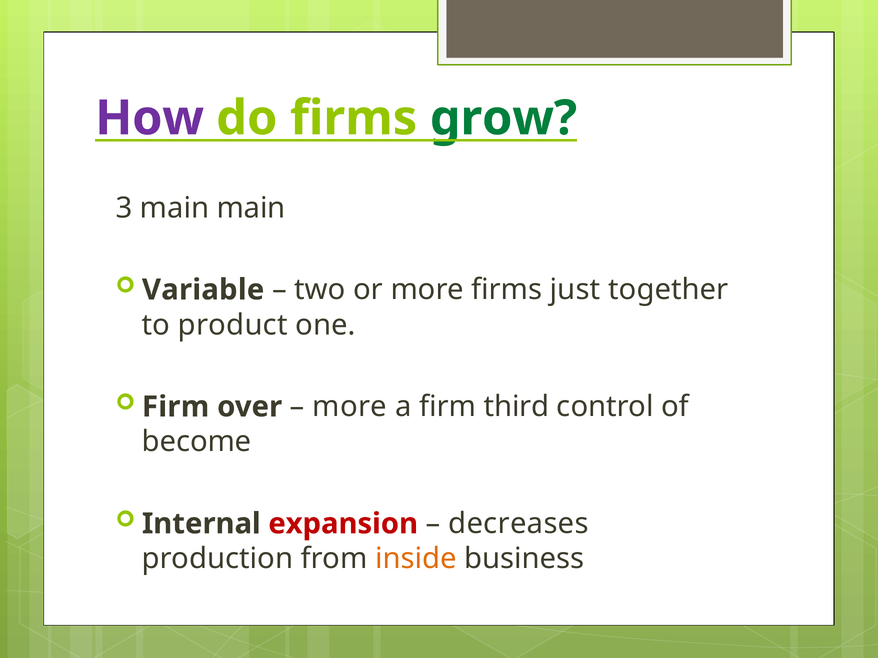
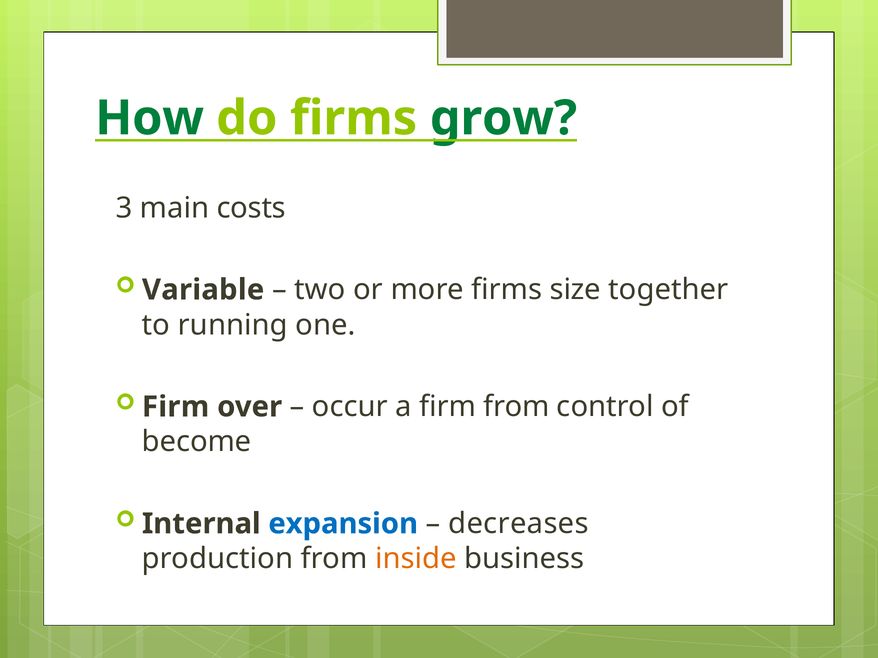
How colour: purple -> green (150, 118)
main main: main -> costs (251, 208)
just: just -> size (575, 290)
product: product -> running (233, 325)
more: more -> occur (350, 407)
firm third: third -> from (517, 407)
expansion colour: red -> blue (343, 524)
